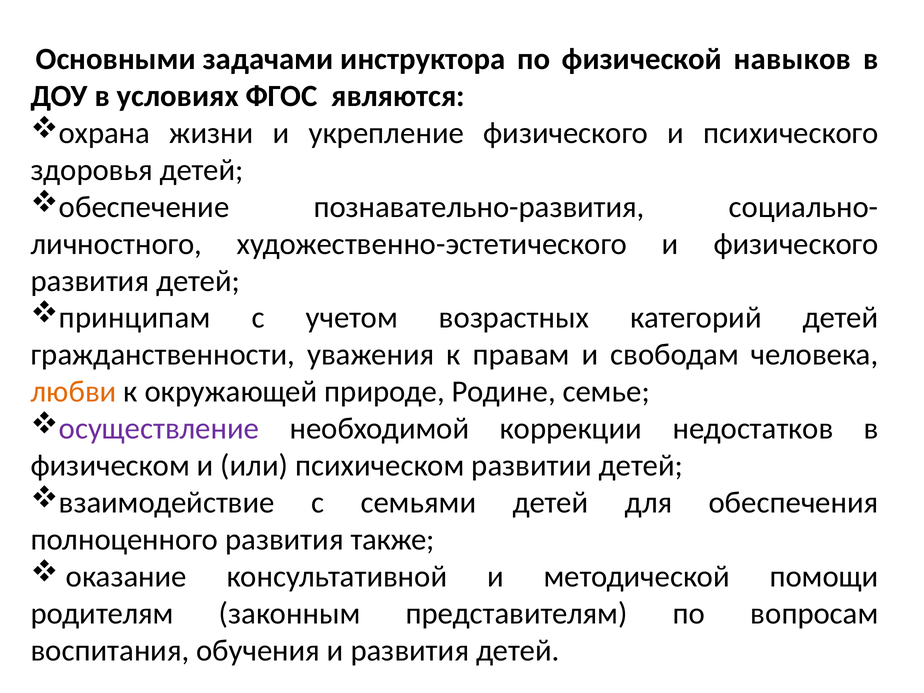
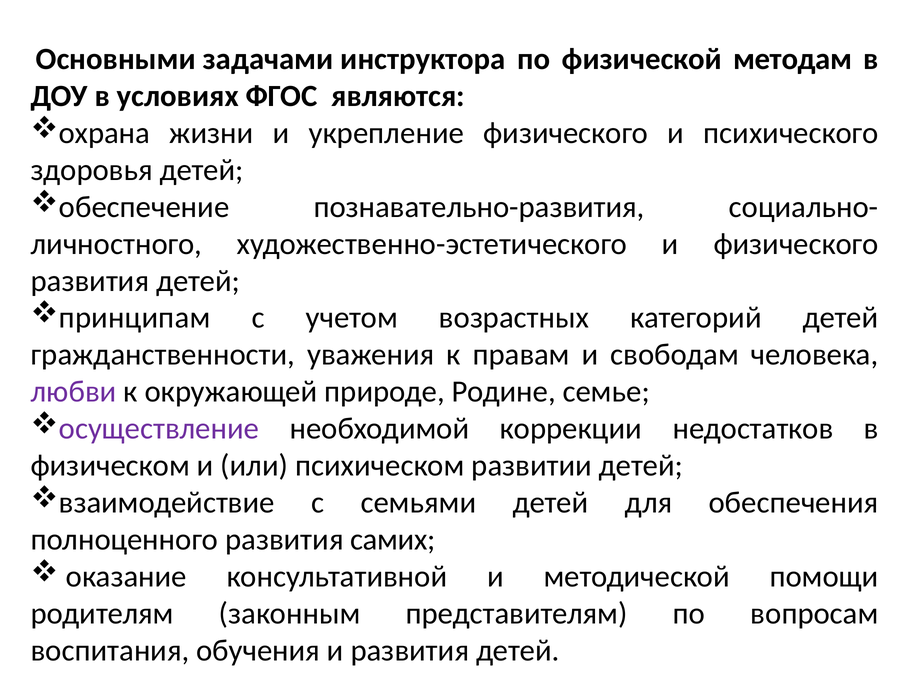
навыков: навыков -> методам (793, 59)
любви colour: orange -> purple (74, 392)
также: также -> самих (393, 540)
